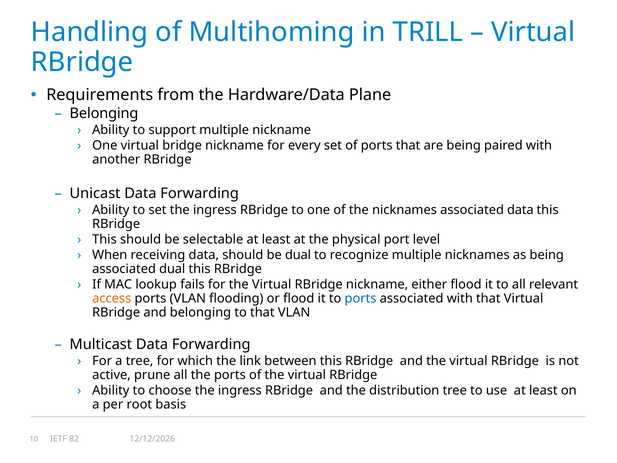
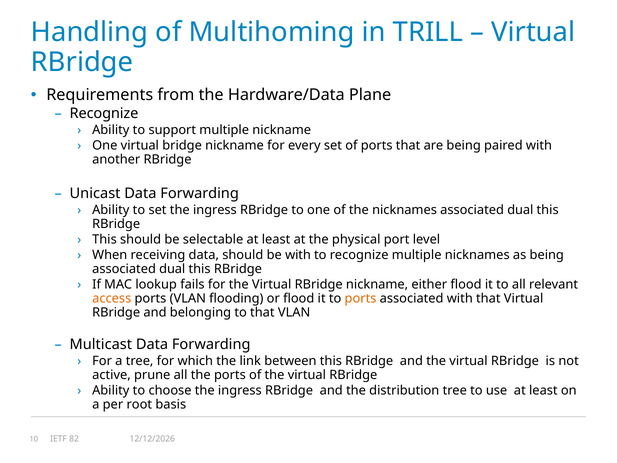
Belonging: Belonging -> Recognize (104, 113)
nicknames associated data: data -> dual (520, 210)
be dual: dual -> with (298, 255)
ports colour: blue -> orange (361, 298)
